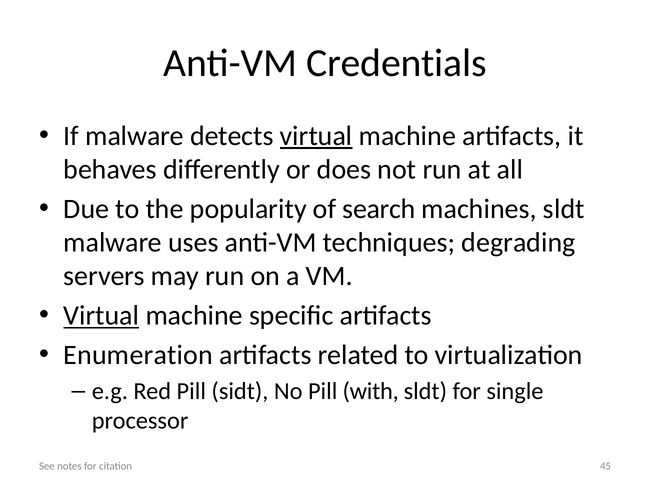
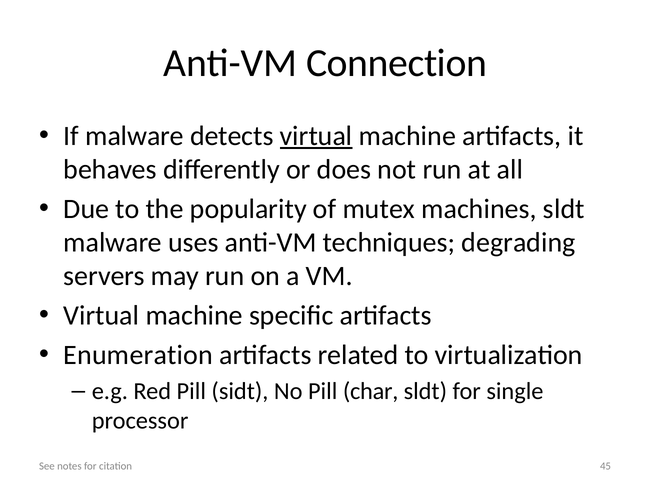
Credentials: Credentials -> Connection (397, 63)
search: search -> mutex (379, 209)
Virtual underline: present -> none (101, 315)
with: with -> char (371, 391)
